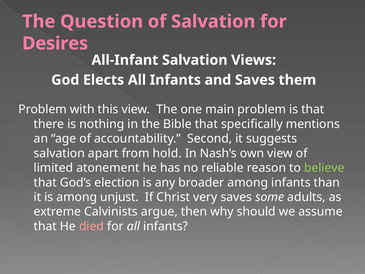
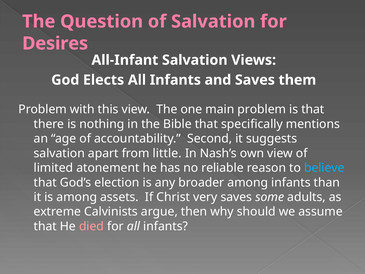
hold: hold -> little (167, 153)
believe colour: light green -> light blue (324, 168)
unjust: unjust -> assets (119, 197)
